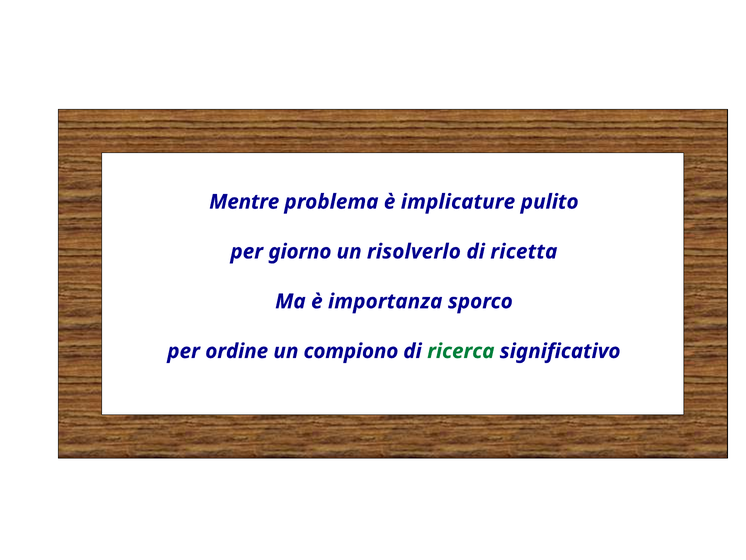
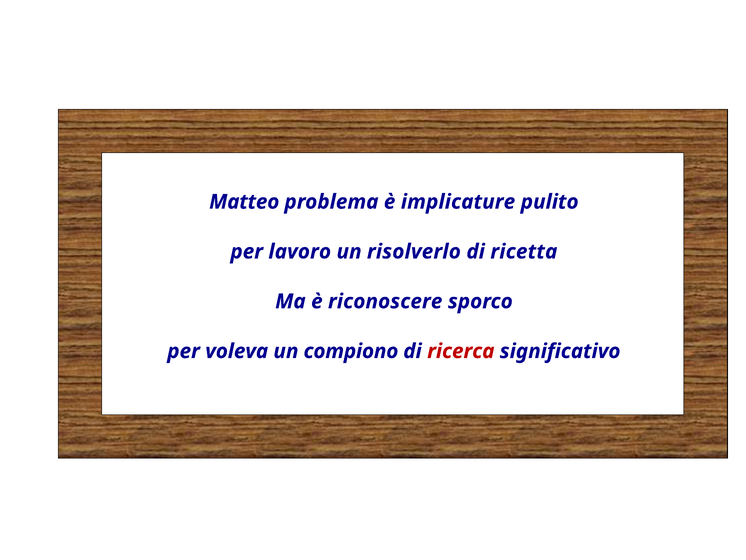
Mentre: Mentre -> Matteo (244, 202)
giorno: giorno -> lavoro (300, 251)
importanza: importanza -> riconoscere (385, 301)
ordine: ordine -> voleva (237, 351)
ricerca colour: green -> red (461, 351)
